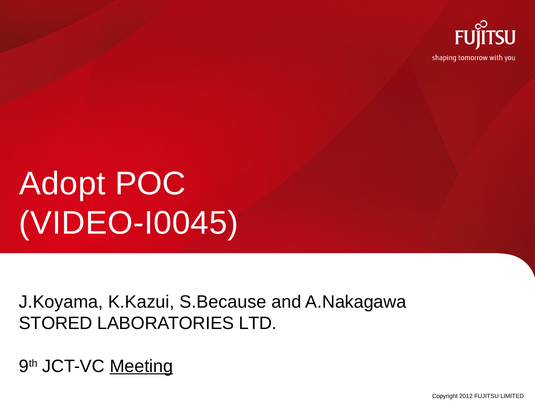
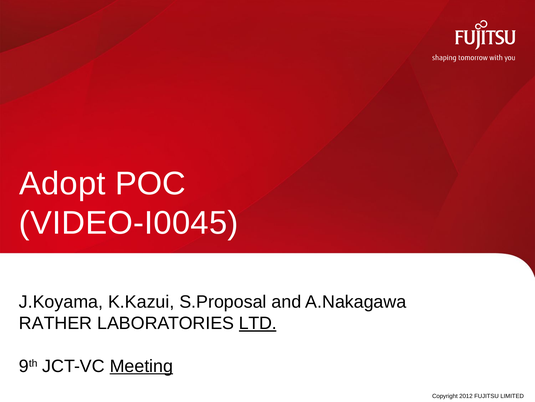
S.Because: S.Because -> S.Proposal (223, 301)
STORED: STORED -> RATHER (56, 323)
LTD underline: none -> present (258, 323)
